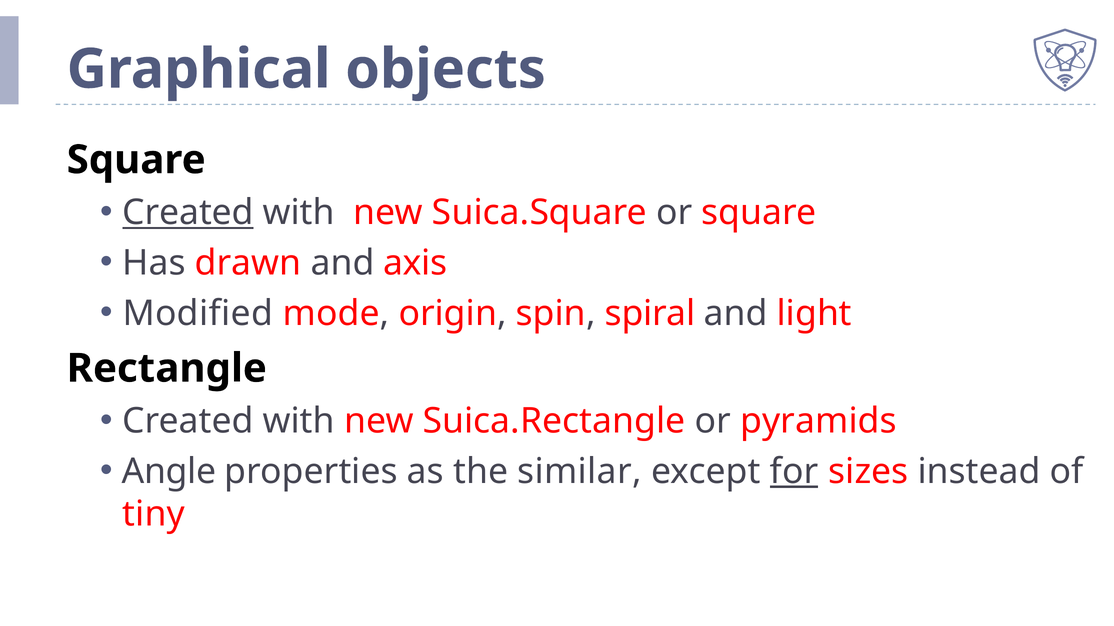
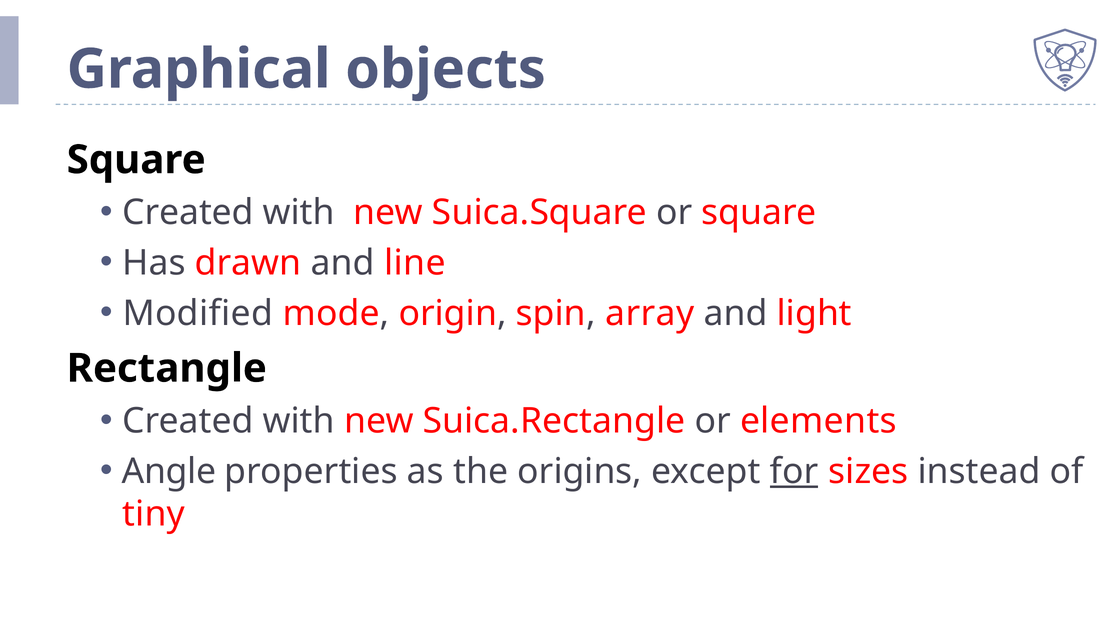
Created underline: present -> none (188, 213)
axis: axis -> line (415, 263)
spiral: spiral -> array (650, 314)
pyramids: pyramids -> elements (818, 422)
similar: similar -> origins (580, 472)
